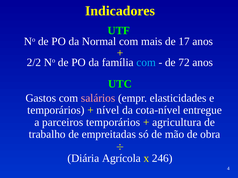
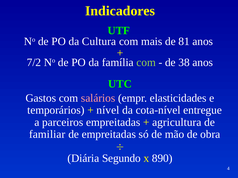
Normal: Normal -> Cultura (99, 42)
17: 17 -> 81 (184, 42)
2/2: 2/2 -> 7/2 (34, 63)
com colour: light blue -> light green (146, 63)
72: 72 -> 38 (184, 63)
parceiros temporários: temporários -> empreitadas (113, 123)
trabalho: trabalho -> familiar (47, 135)
Agrícola: Agrícola -> Segundo (121, 159)
246: 246 -> 890 (162, 159)
